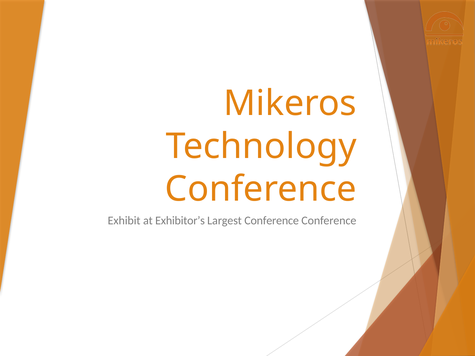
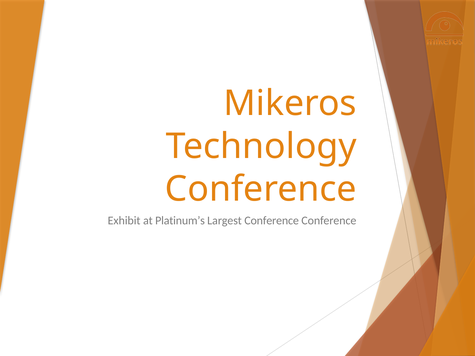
Exhibitor’s: Exhibitor’s -> Platinum’s (180, 221)
